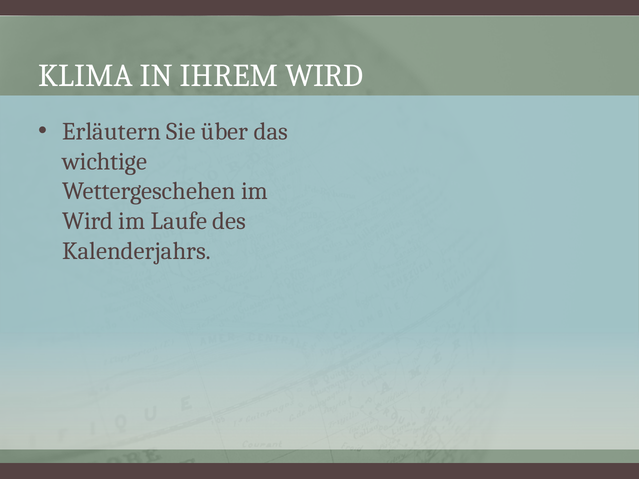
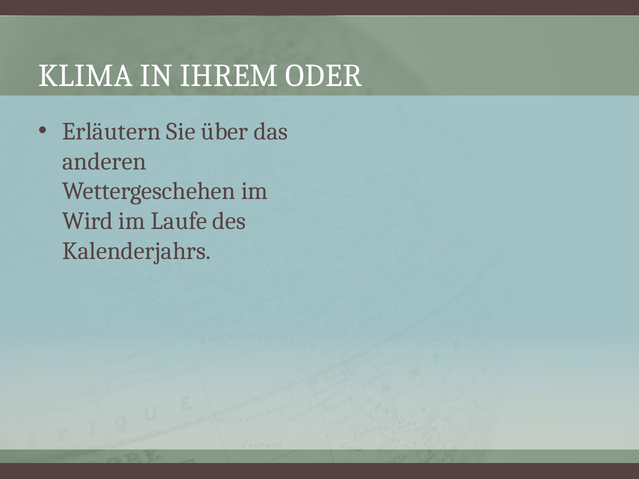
IHREM WIRD: WIRD -> ODER (324, 76)
wichtige: wichtige -> anderen (104, 161)
